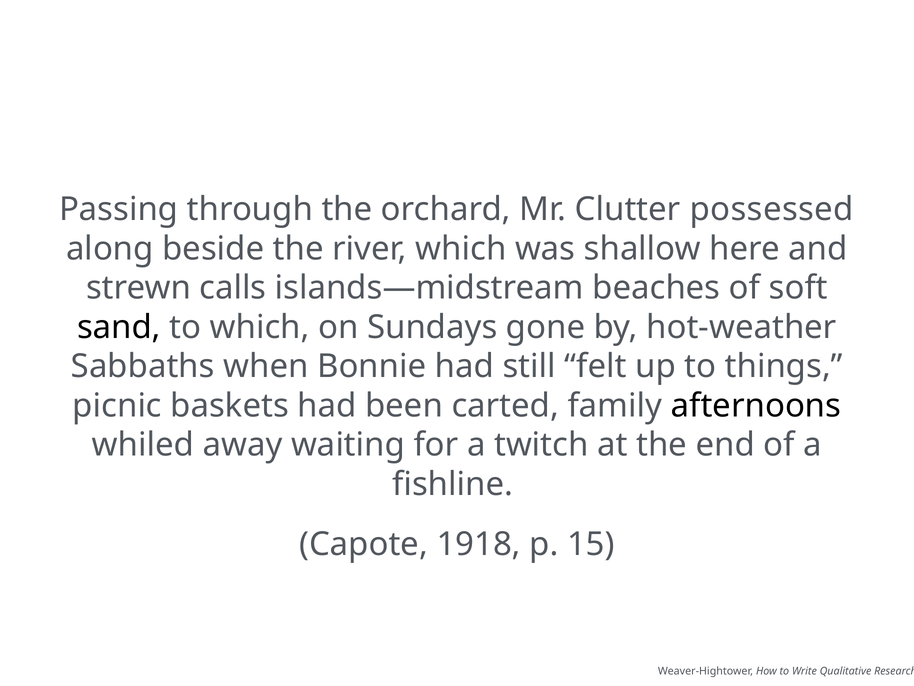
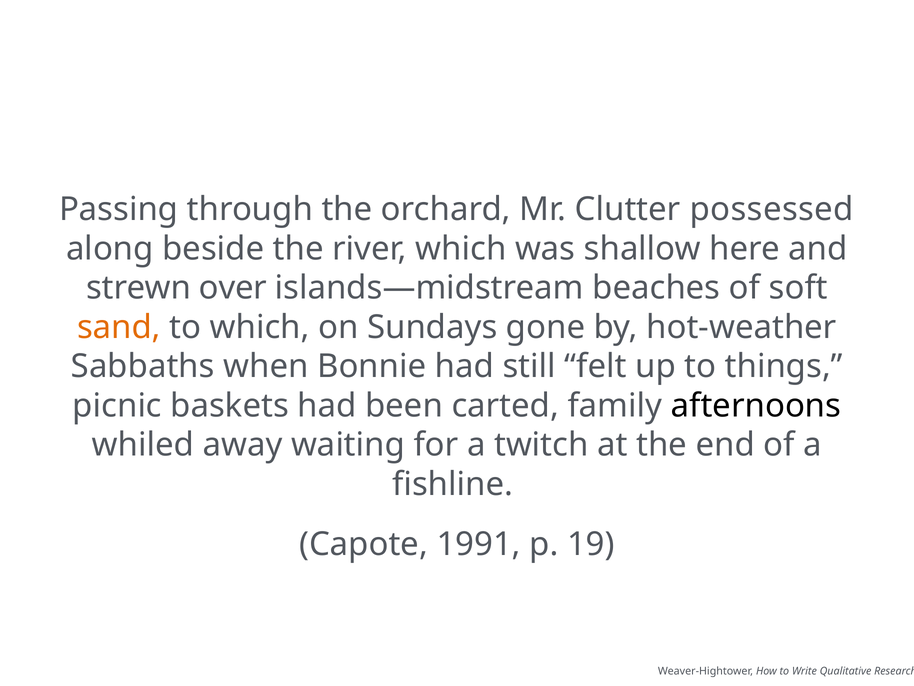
calls: calls -> over (233, 288)
sand colour: black -> orange (119, 327)
1918: 1918 -> 1991 (479, 544)
15: 15 -> 19 (591, 544)
